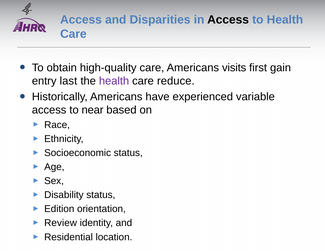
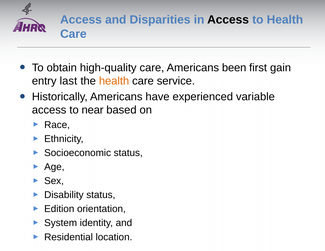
visits: visits -> been (234, 68)
health colour: purple -> orange (114, 81)
reduce: reduce -> service (176, 81)
Review: Review -> System (61, 223)
